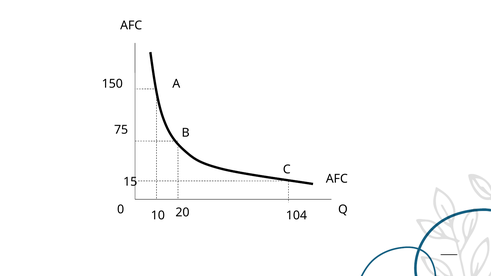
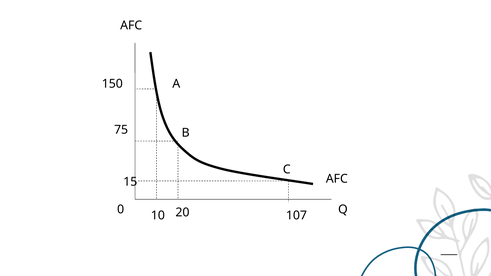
104: 104 -> 107 (296, 216)
